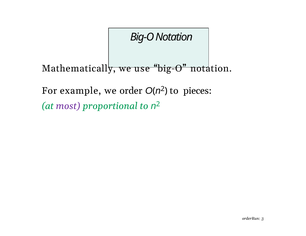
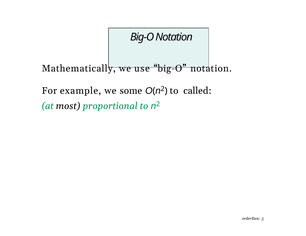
order: order -> some (131, 91)
pieces: pieces -> called (197, 91)
most colour: purple -> black (68, 106)
